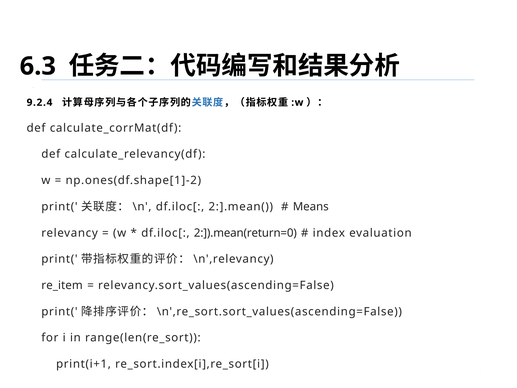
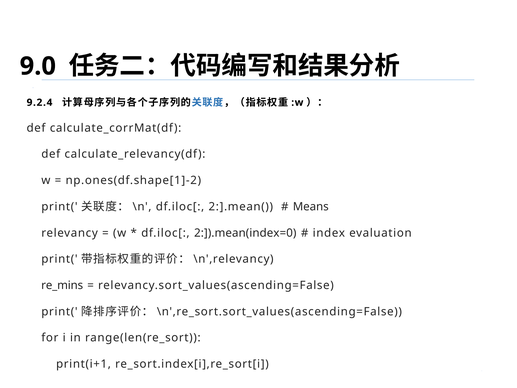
6.3: 6.3 -> 9.0 (38, 66)
2:]).mean(return=0: 2:]).mean(return=0 -> 2:]).mean(index=0 (245, 233)
re_item: re_item -> re_mins (62, 285)
